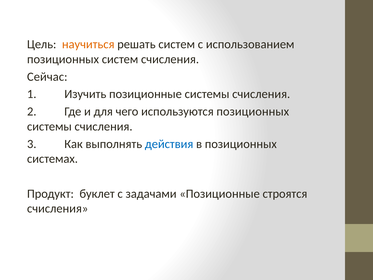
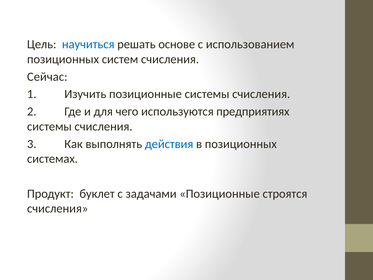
научиться colour: orange -> blue (88, 44)
решать систем: систем -> основе (177, 44)
используются позиционных: позиционных -> предприятиях (253, 111)
